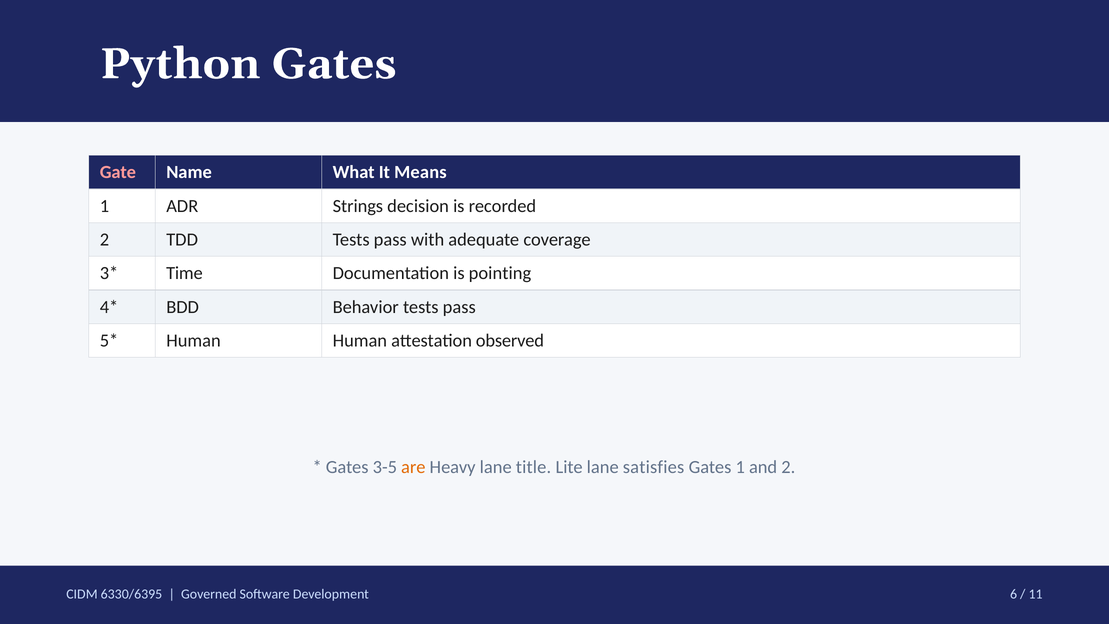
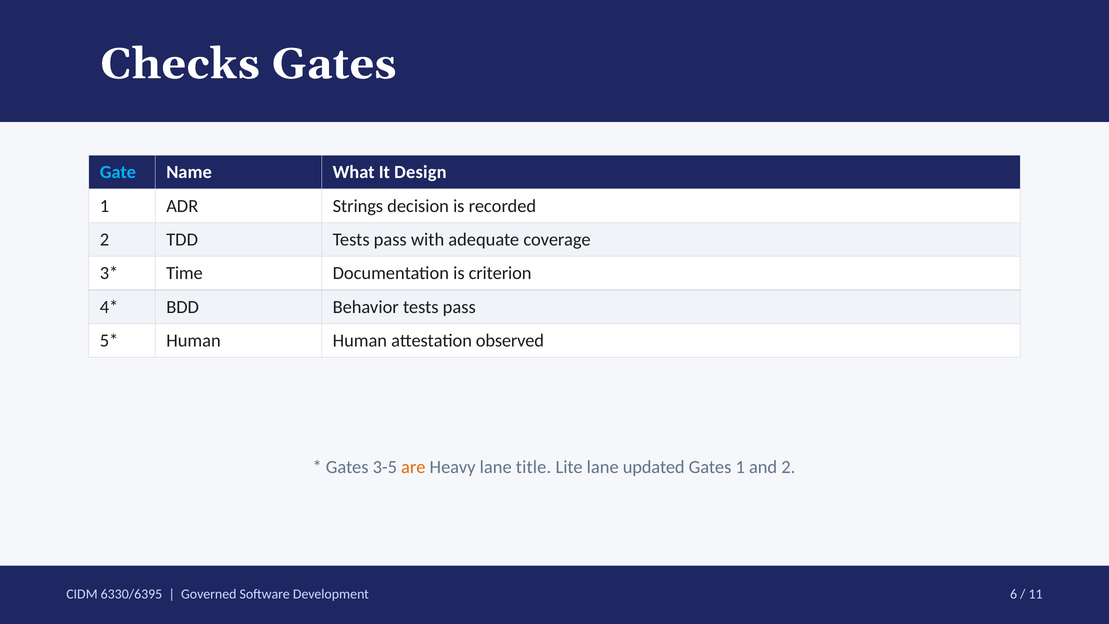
Python: Python -> Checks (180, 64)
Gate colour: pink -> light blue (118, 172)
Means: Means -> Design (420, 172)
pointing: pointing -> criterion (500, 273)
satisfies: satisfies -> updated (654, 467)
